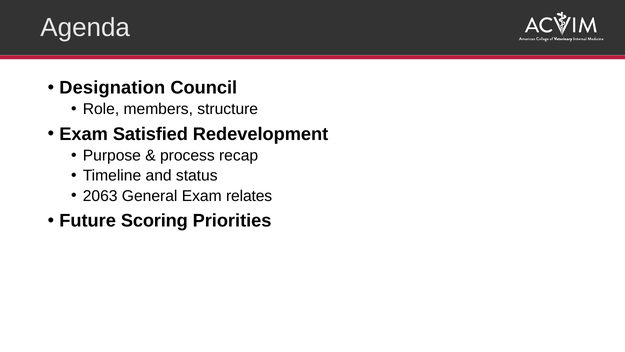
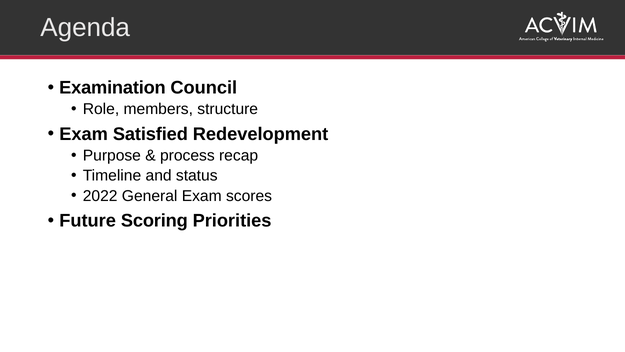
Designation: Designation -> Examination (112, 88)
2063: 2063 -> 2022 (100, 196)
relates: relates -> scores (249, 196)
